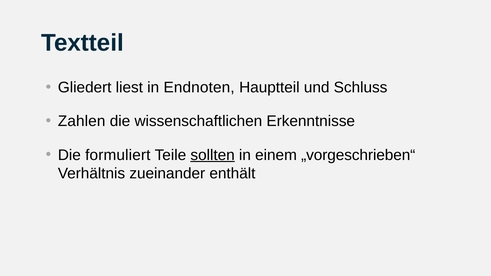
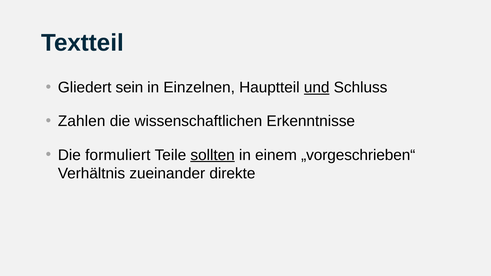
liest: liest -> sein (129, 88)
Endnoten: Endnoten -> Einzelnen (199, 88)
und underline: none -> present (317, 88)
enthält: enthält -> direkte (232, 174)
